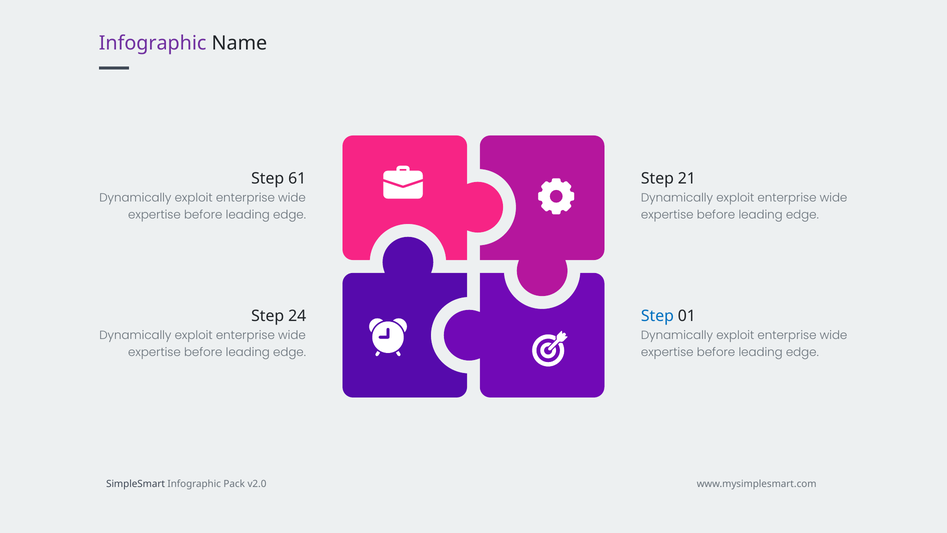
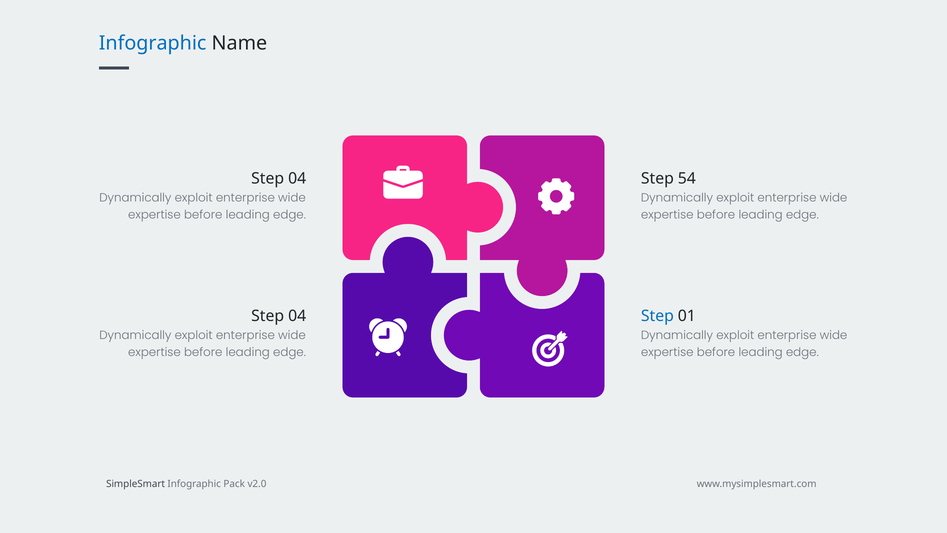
Infographic colour: purple -> blue (153, 43)
61: 61 -> 04 (297, 179)
21: 21 -> 54 (687, 179)
24: 24 -> 04 (297, 316)
